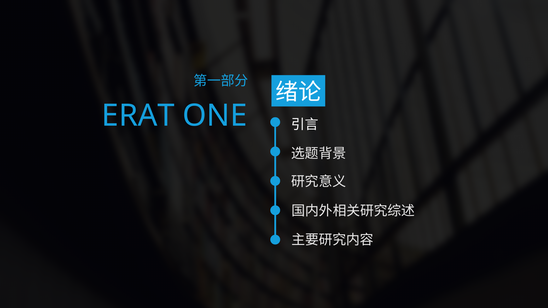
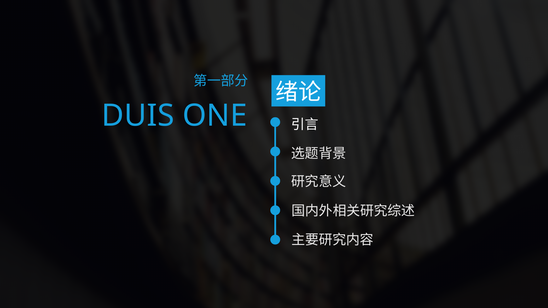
ERAT: ERAT -> DUIS (138, 116)
